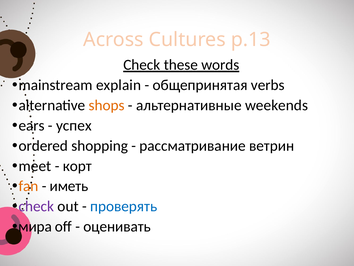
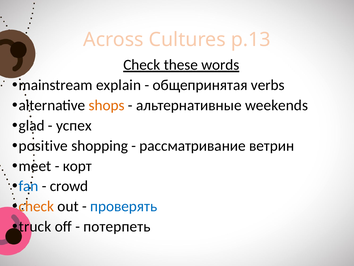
ears: ears -> glad (32, 125)
ordered: ordered -> positive (43, 146)
fan colour: orange -> blue (29, 186)
иметь: иметь -> crowd (69, 186)
check colour: purple -> orange (36, 206)
мира: мира -> truck (35, 226)
оценивать: оценивать -> потерпеть (117, 226)
